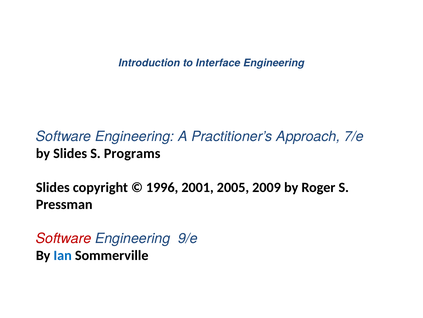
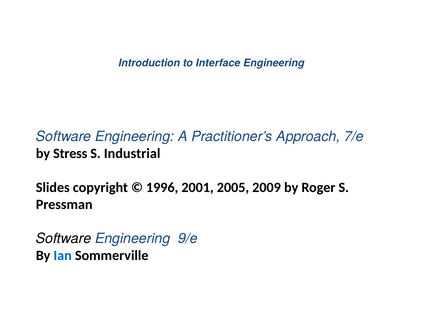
by Slides: Slides -> Stress (70, 153)
Programs: Programs -> Industrial (132, 153)
Software colour: red -> black (64, 238)
